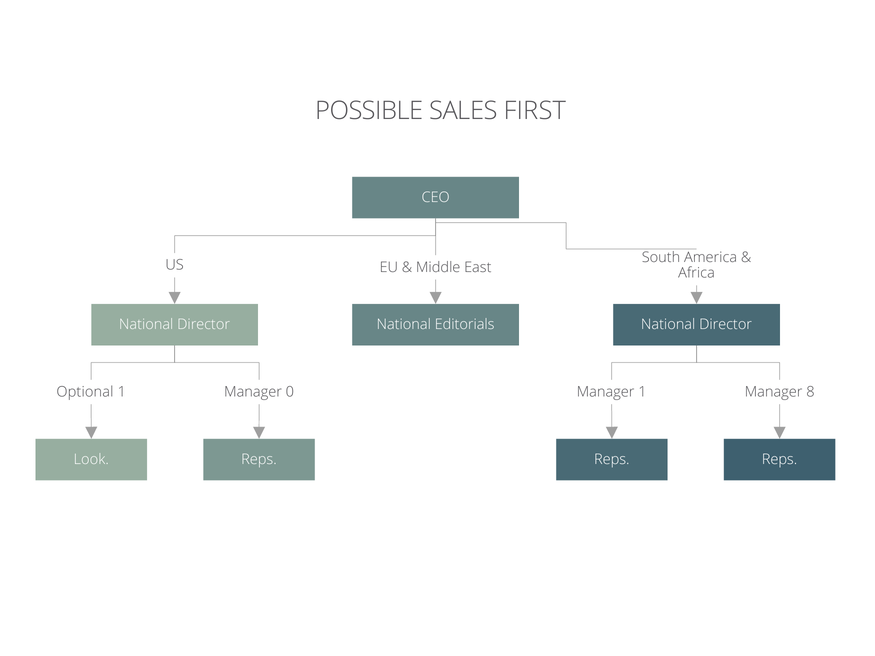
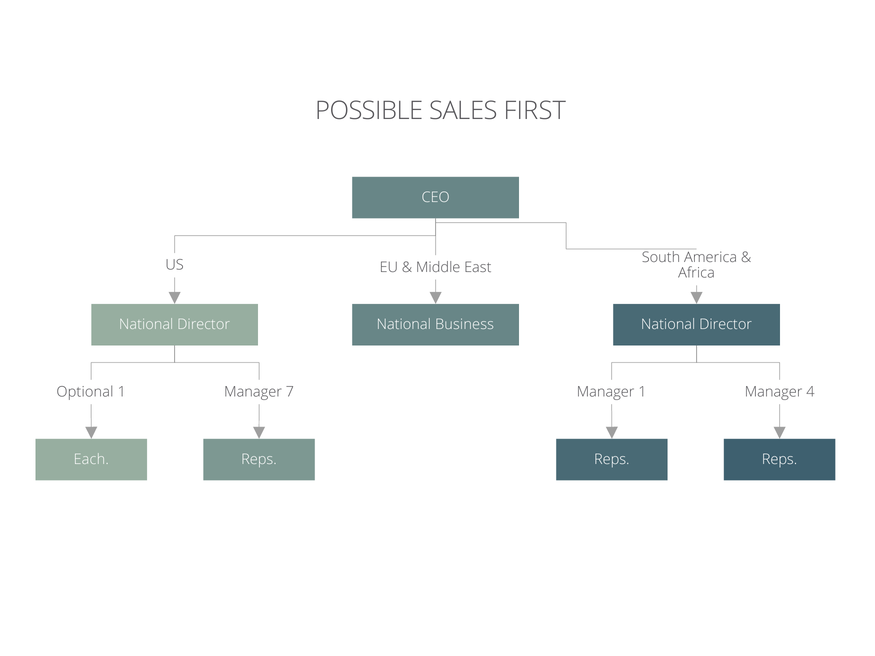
Editorials: Editorials -> Business (464, 325)
0: 0 -> 7 (290, 392)
8: 8 -> 4 (810, 392)
Look: Look -> Each (91, 460)
